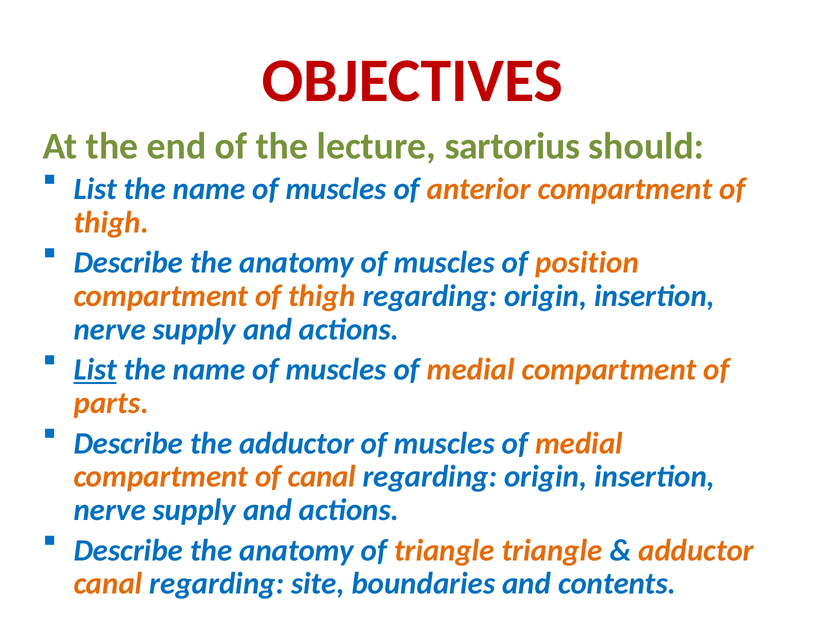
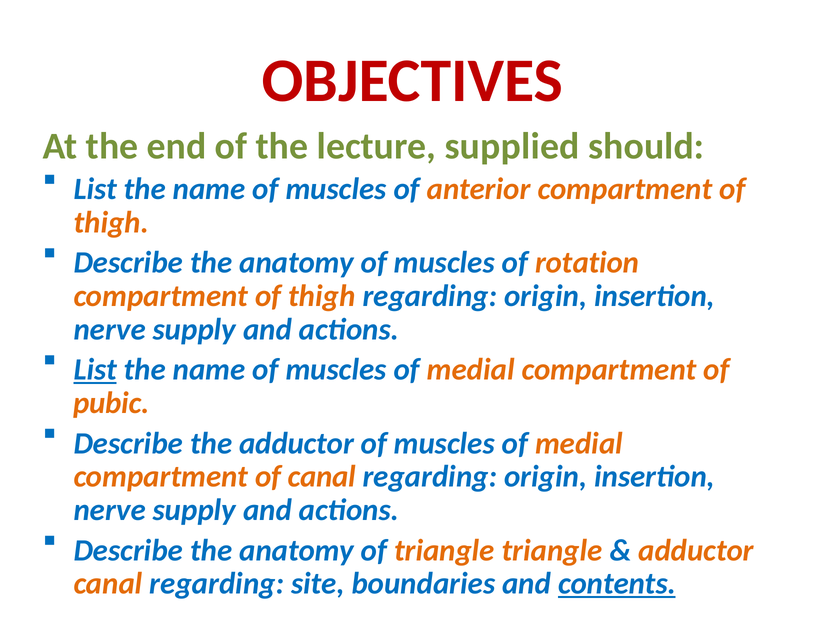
sartorius: sartorius -> supplied (512, 146)
position: position -> rotation (587, 263)
parts: parts -> pubic (111, 403)
contents underline: none -> present (617, 584)
